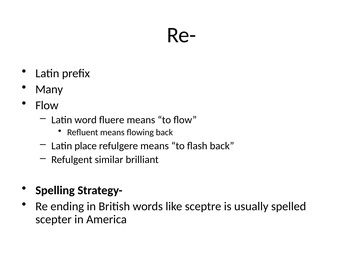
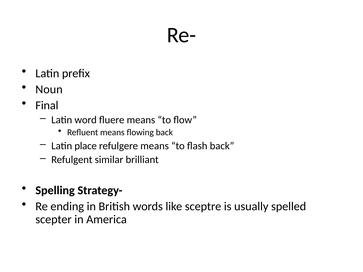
Many: Many -> Noun (49, 89)
Flow: Flow -> Final (47, 105)
